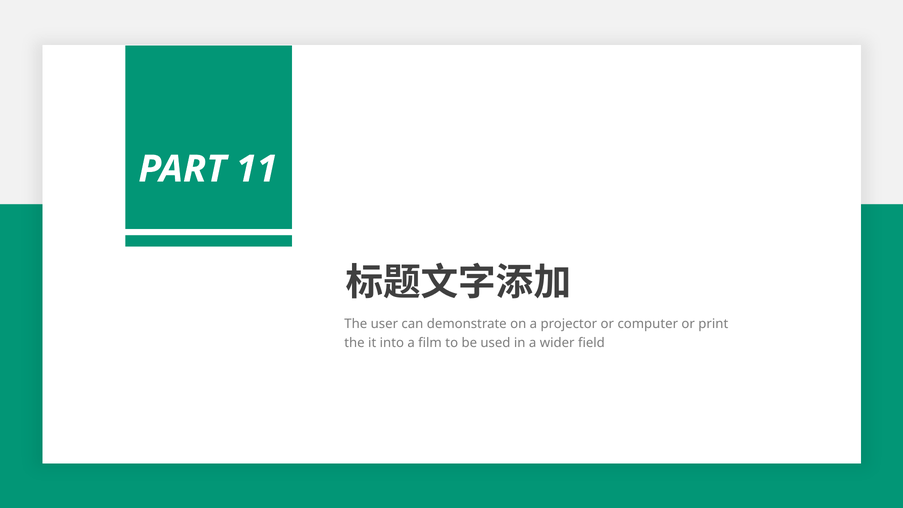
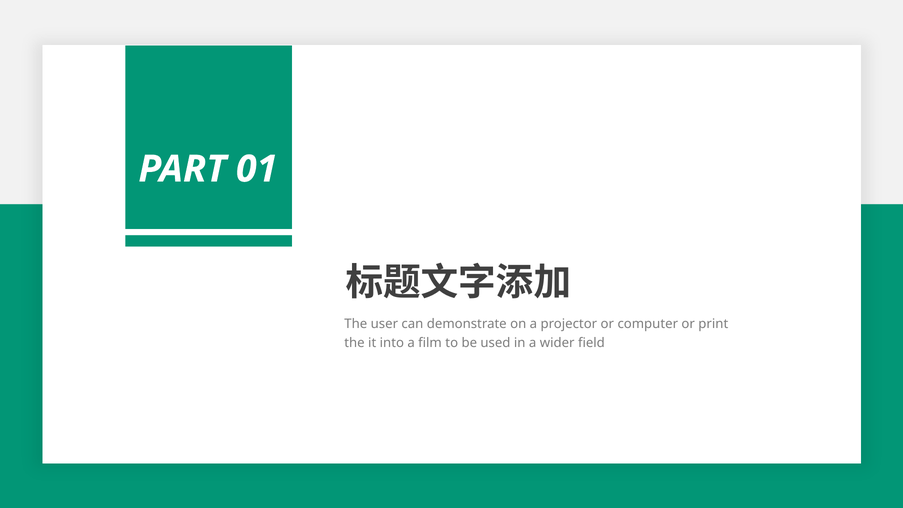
11: 11 -> 01 (257, 169)
